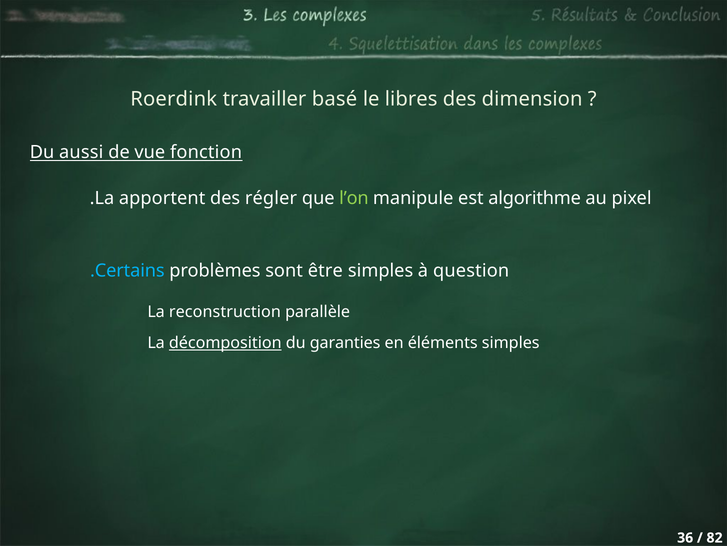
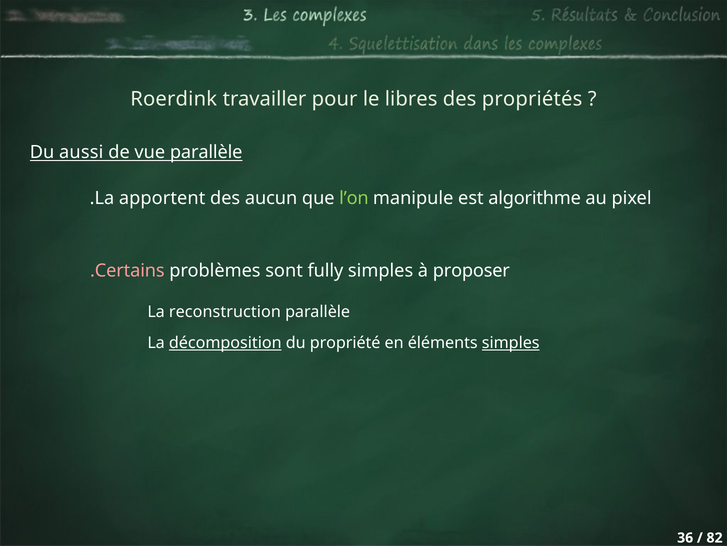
basé: basé -> pour (335, 99)
dimension: dimension -> propriétés (532, 99)
vue fonction: fonction -> parallèle (206, 152)
régler: régler -> aucun (271, 198)
.Certains colour: light blue -> pink (127, 270)
être: être -> fully (325, 270)
question: question -> proposer (471, 270)
garanties: garanties -> propriété (345, 343)
simples underline: none -> present (511, 343)
